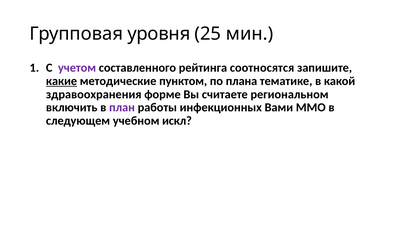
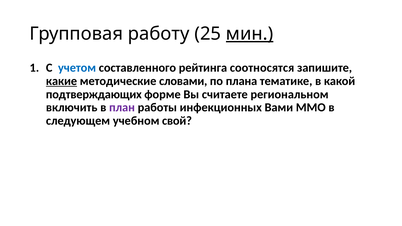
уровня: уровня -> работу (159, 34)
мин underline: none -> present (250, 34)
учетом colour: purple -> blue (77, 68)
пунктом: пунктом -> словами (183, 81)
здравоохранения: здравоохранения -> подтверждающих (94, 94)
искл: искл -> свой (177, 121)
